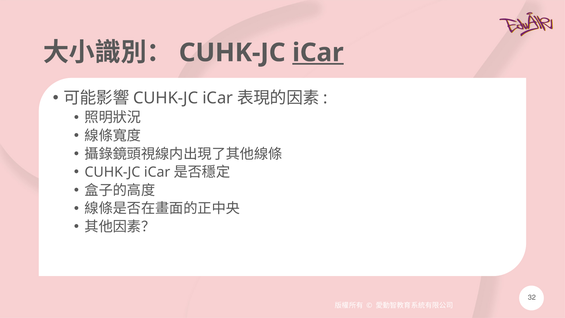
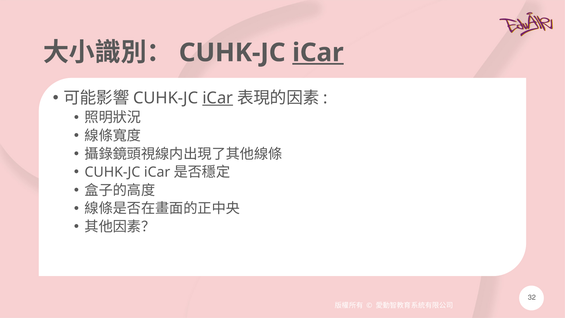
iCar underline: none -> present (218, 98)
